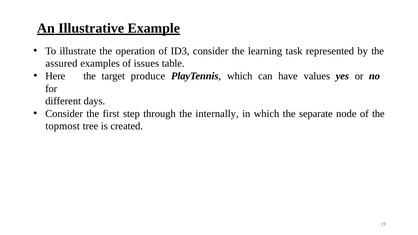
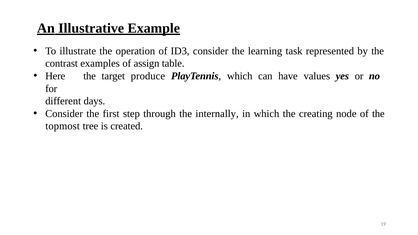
assured: assured -> contrast (62, 64)
issues: issues -> assign (147, 64)
separate: separate -> creating (316, 114)
